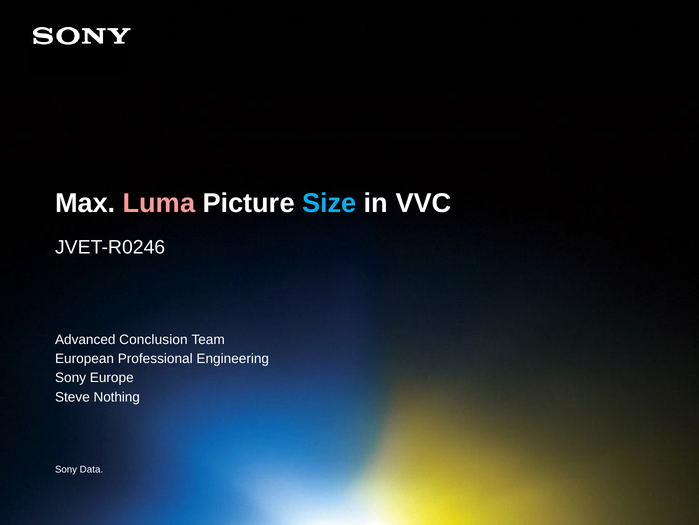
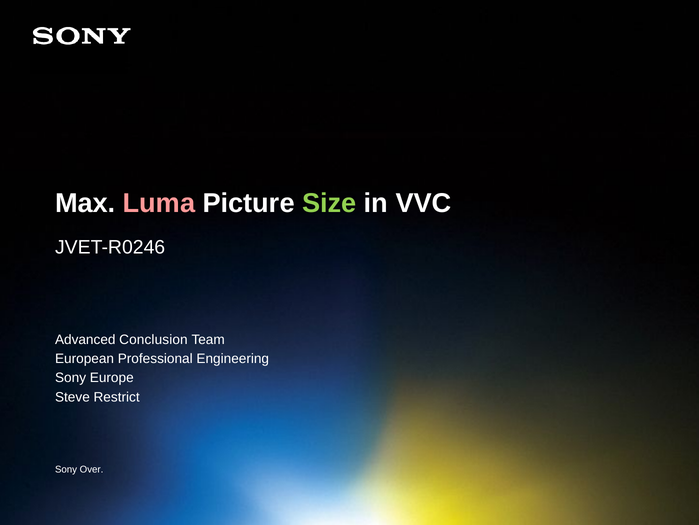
Size colour: light blue -> light green (329, 203)
Nothing: Nothing -> Restrict (117, 396)
Data: Data -> Over (92, 469)
